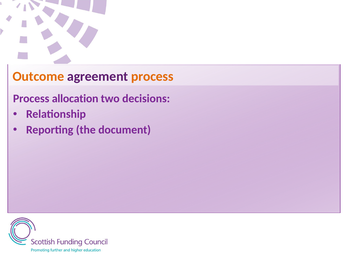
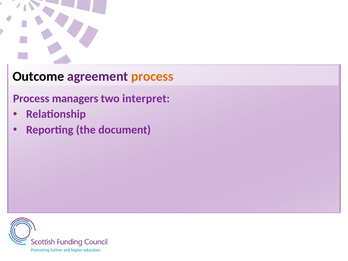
Outcome colour: orange -> black (38, 76)
allocation: allocation -> managers (75, 99)
decisions: decisions -> interpret (146, 99)
